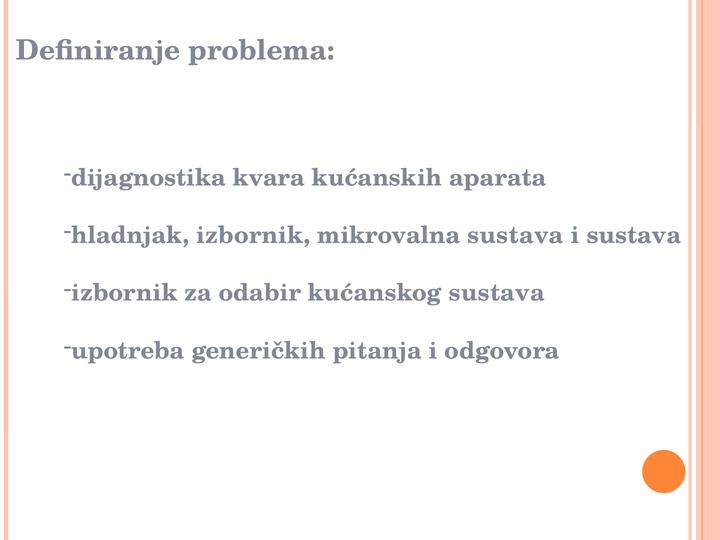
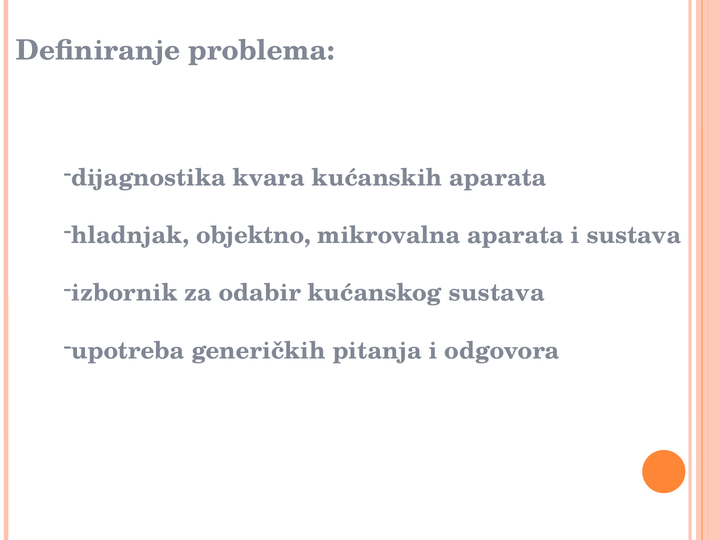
hladnjak izbornik: izbornik -> objektno (253, 235)
mikrovalna sustava: sustava -> aparata (516, 235)
